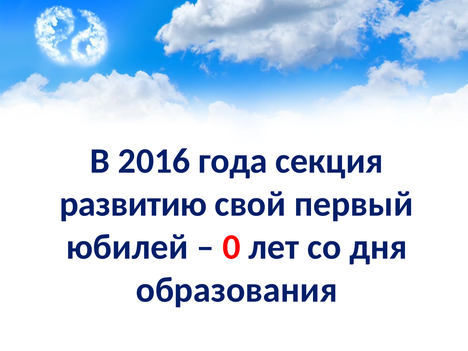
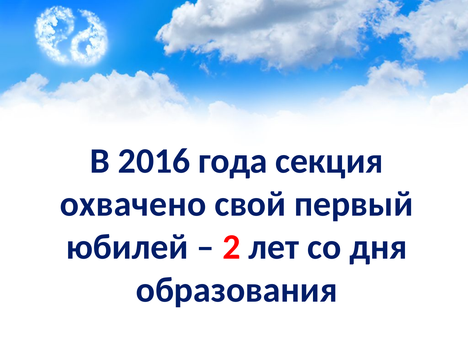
развитию: развитию -> охвачено (133, 204)
0: 0 -> 2 (231, 247)
